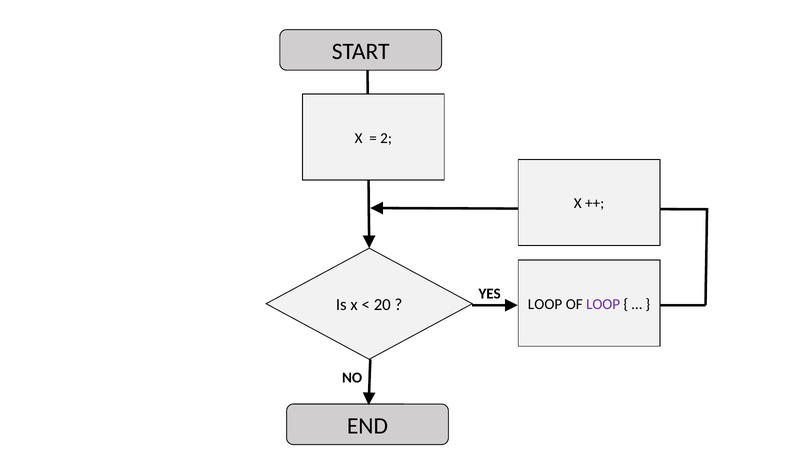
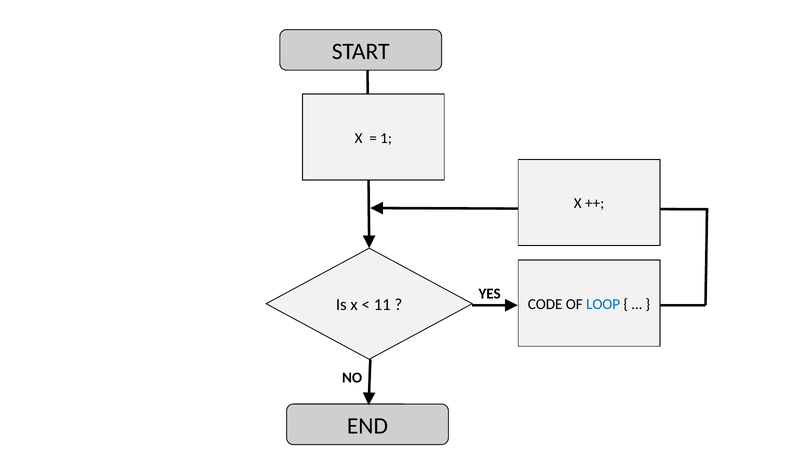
2: 2 -> 1 (386, 138)
20: 20 -> 11 (382, 305)
LOOP: LOOP -> CODE (545, 304)
LOOP colour: purple -> blue (603, 304)
